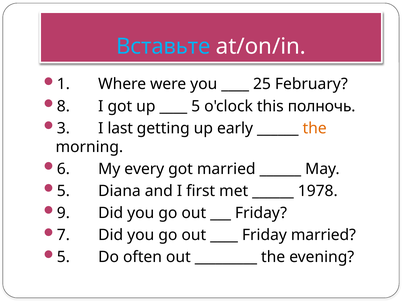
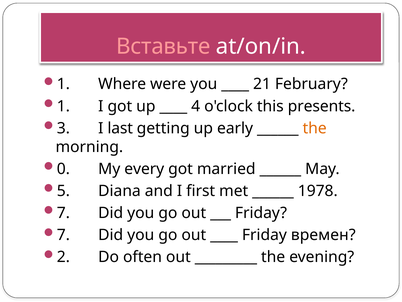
Вставьте colour: light blue -> pink (163, 46)
25: 25 -> 21 (262, 84)
8: 8 -> 1 (63, 106)
5: 5 -> 4 (196, 106)
полночь: полночь -> presents (322, 106)
6: 6 -> 0 (63, 169)
9: 9 -> 7 (63, 213)
Friday married: married -> времен (323, 235)
5: 5 -> 2 (63, 257)
